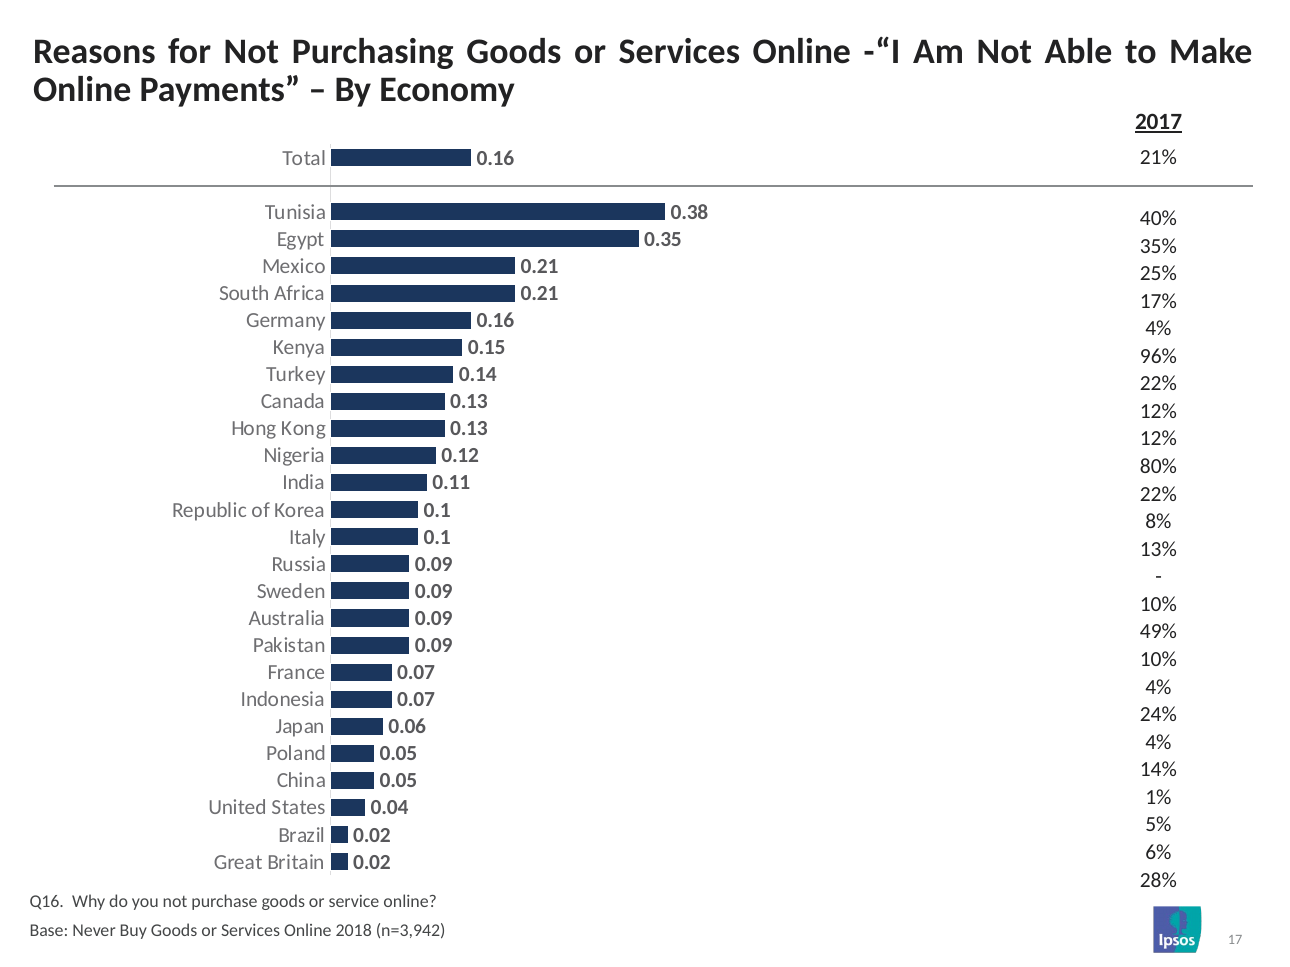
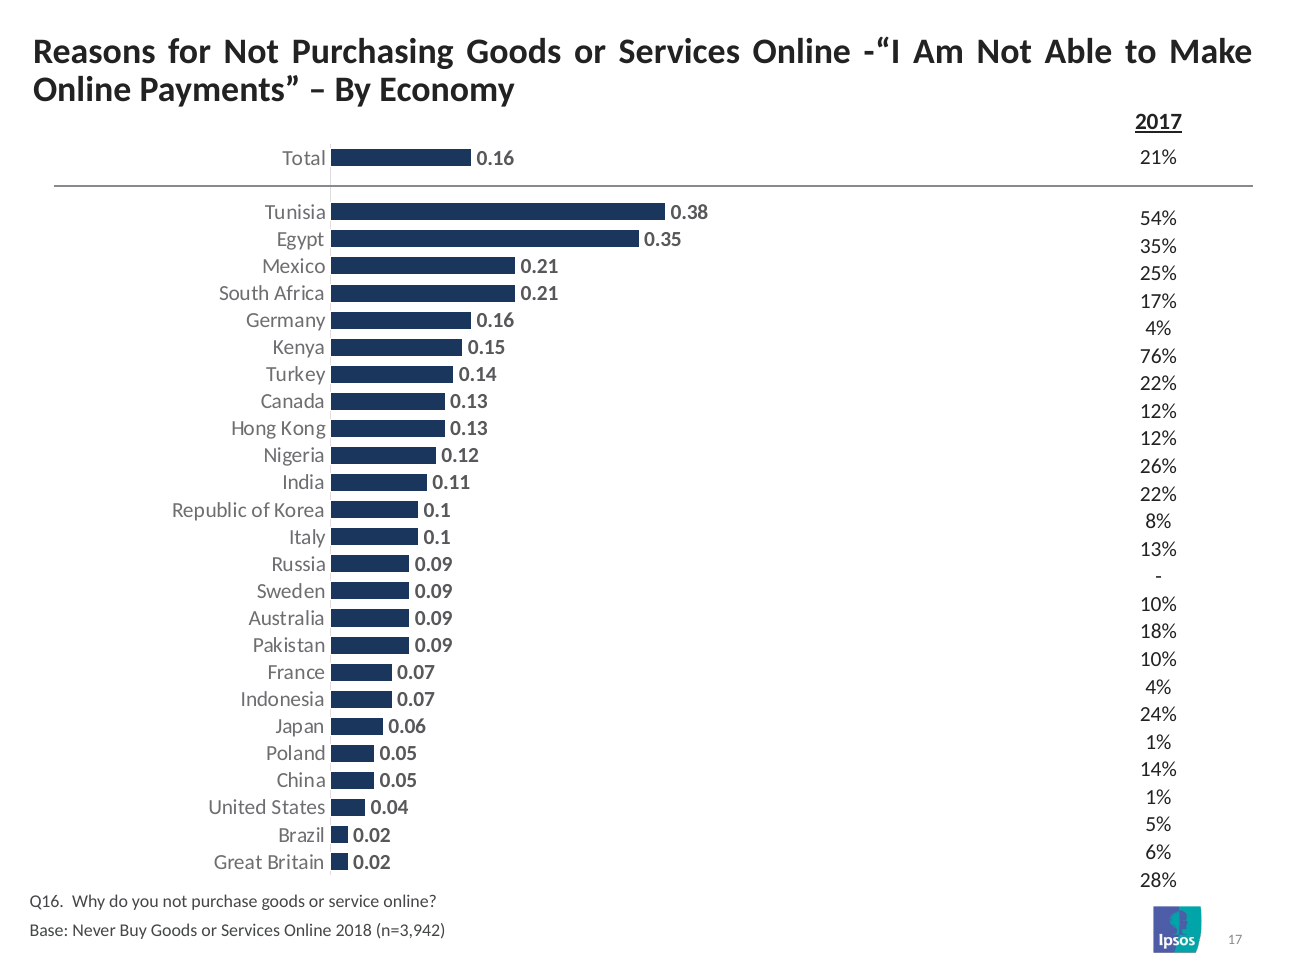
40%: 40% -> 54% (1159, 219)
96%: 96% -> 76% (1159, 356)
80%: 80% -> 26% (1159, 467)
49%: 49% -> 18% (1159, 632)
4%: 4% -> 1% (1158, 742)
